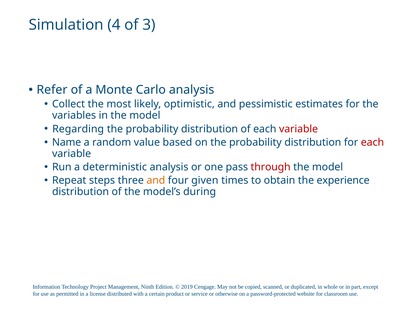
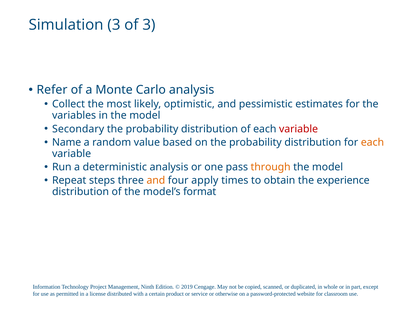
Simulation 4: 4 -> 3 (114, 25)
Regarding: Regarding -> Secondary (78, 129)
each colour: red -> orange (372, 142)
through colour: red -> orange (271, 167)
given: given -> apply (205, 180)
during: during -> format (200, 192)
